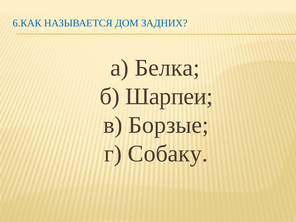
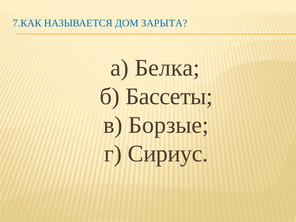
6.КАК: 6.КАК -> 7.КАК (27, 23)
ЗАДНИХ: ЗАДНИХ -> ЗАРЫТА (164, 23)
Шарпеи: Шарпеи -> Бассеты (169, 96)
Собаку: Собаку -> Сириус (168, 154)
